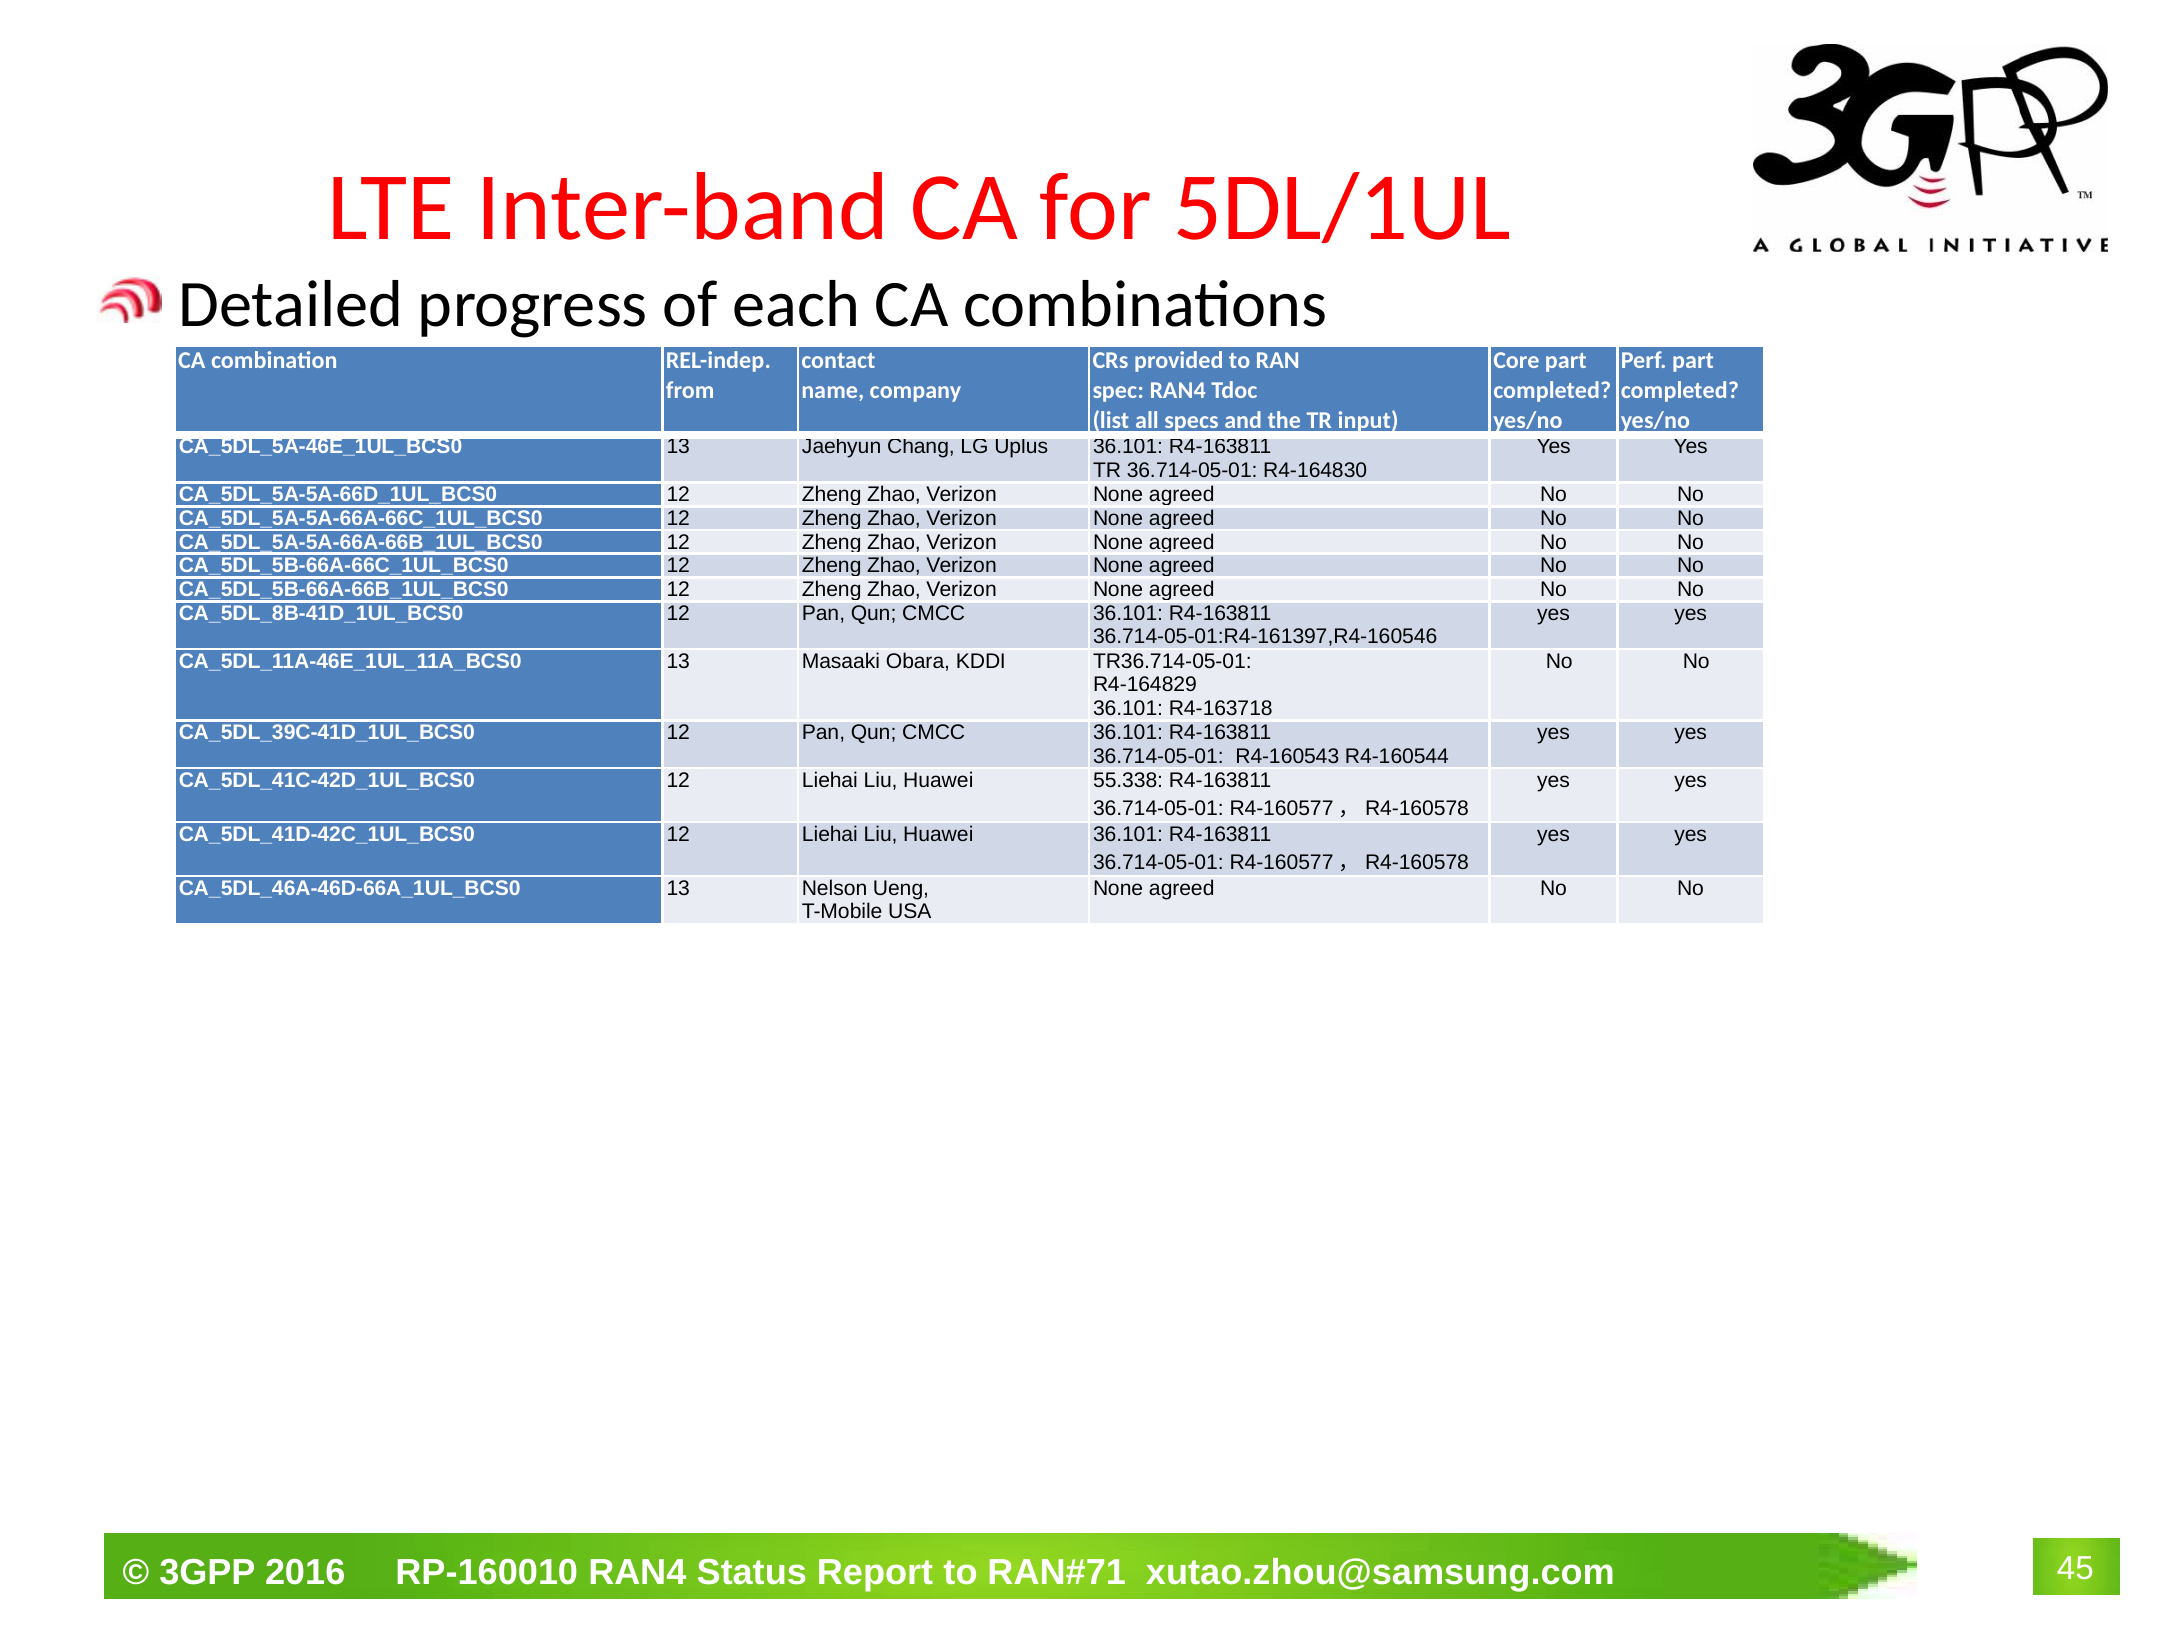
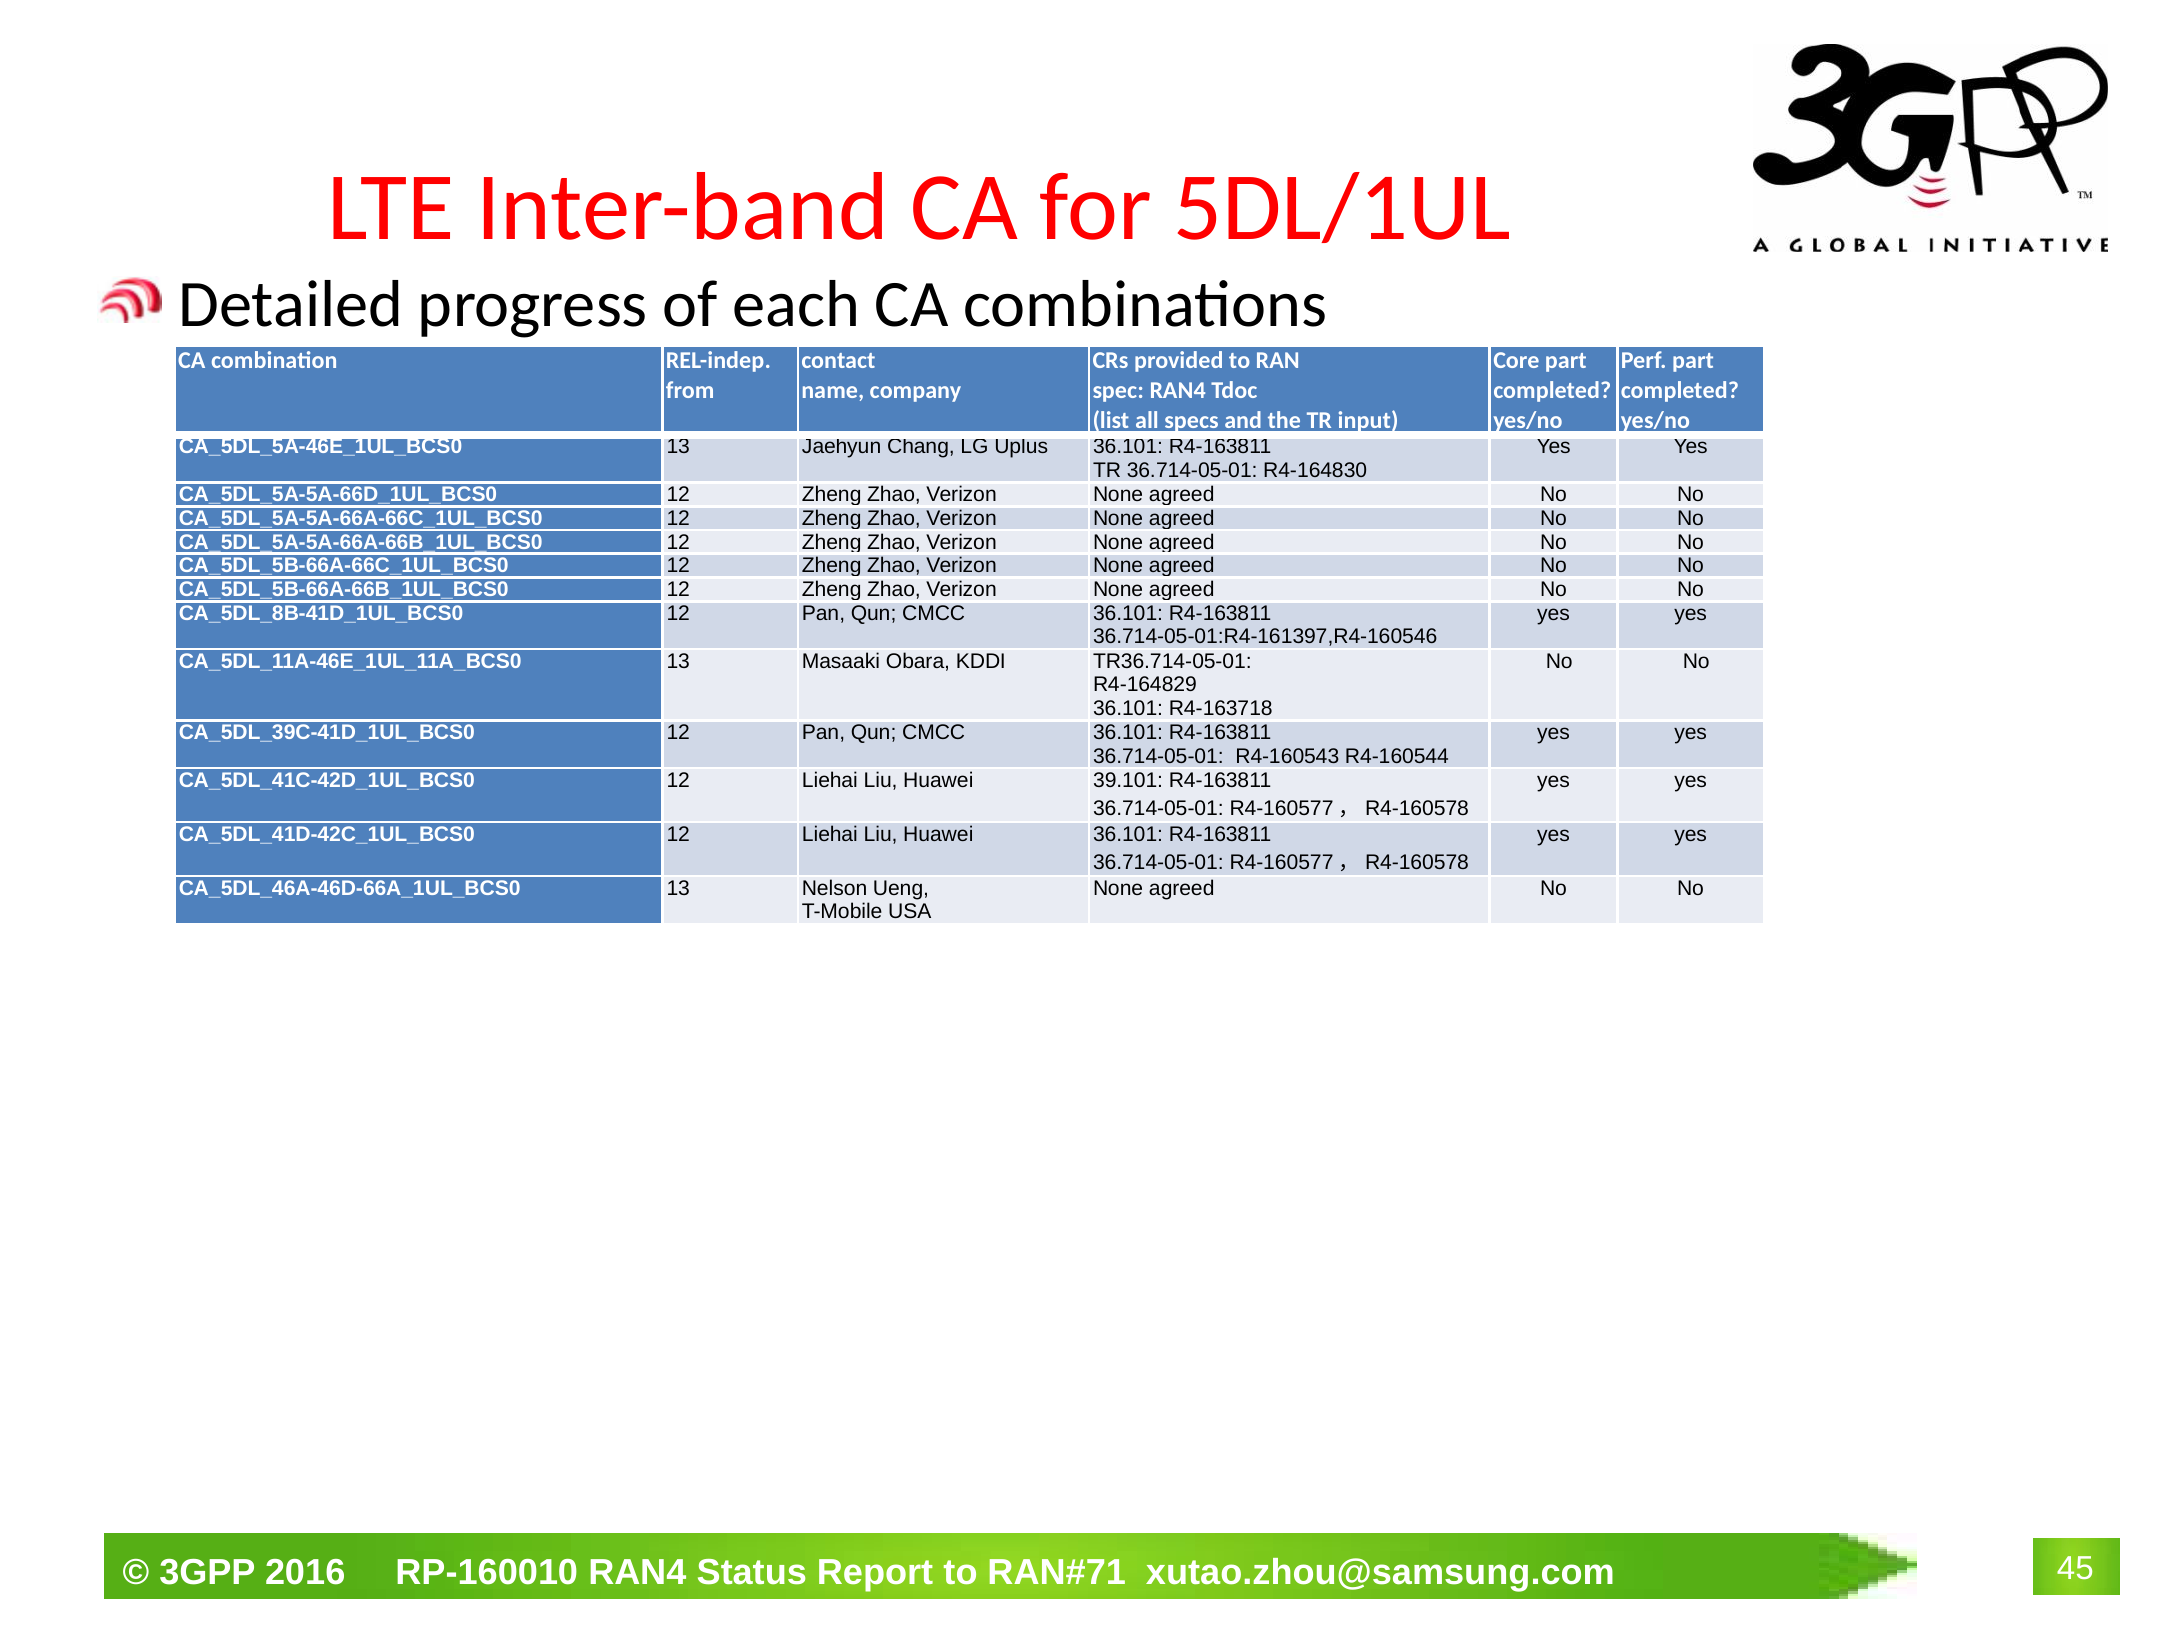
55.338: 55.338 -> 39.101 (1128, 780)
